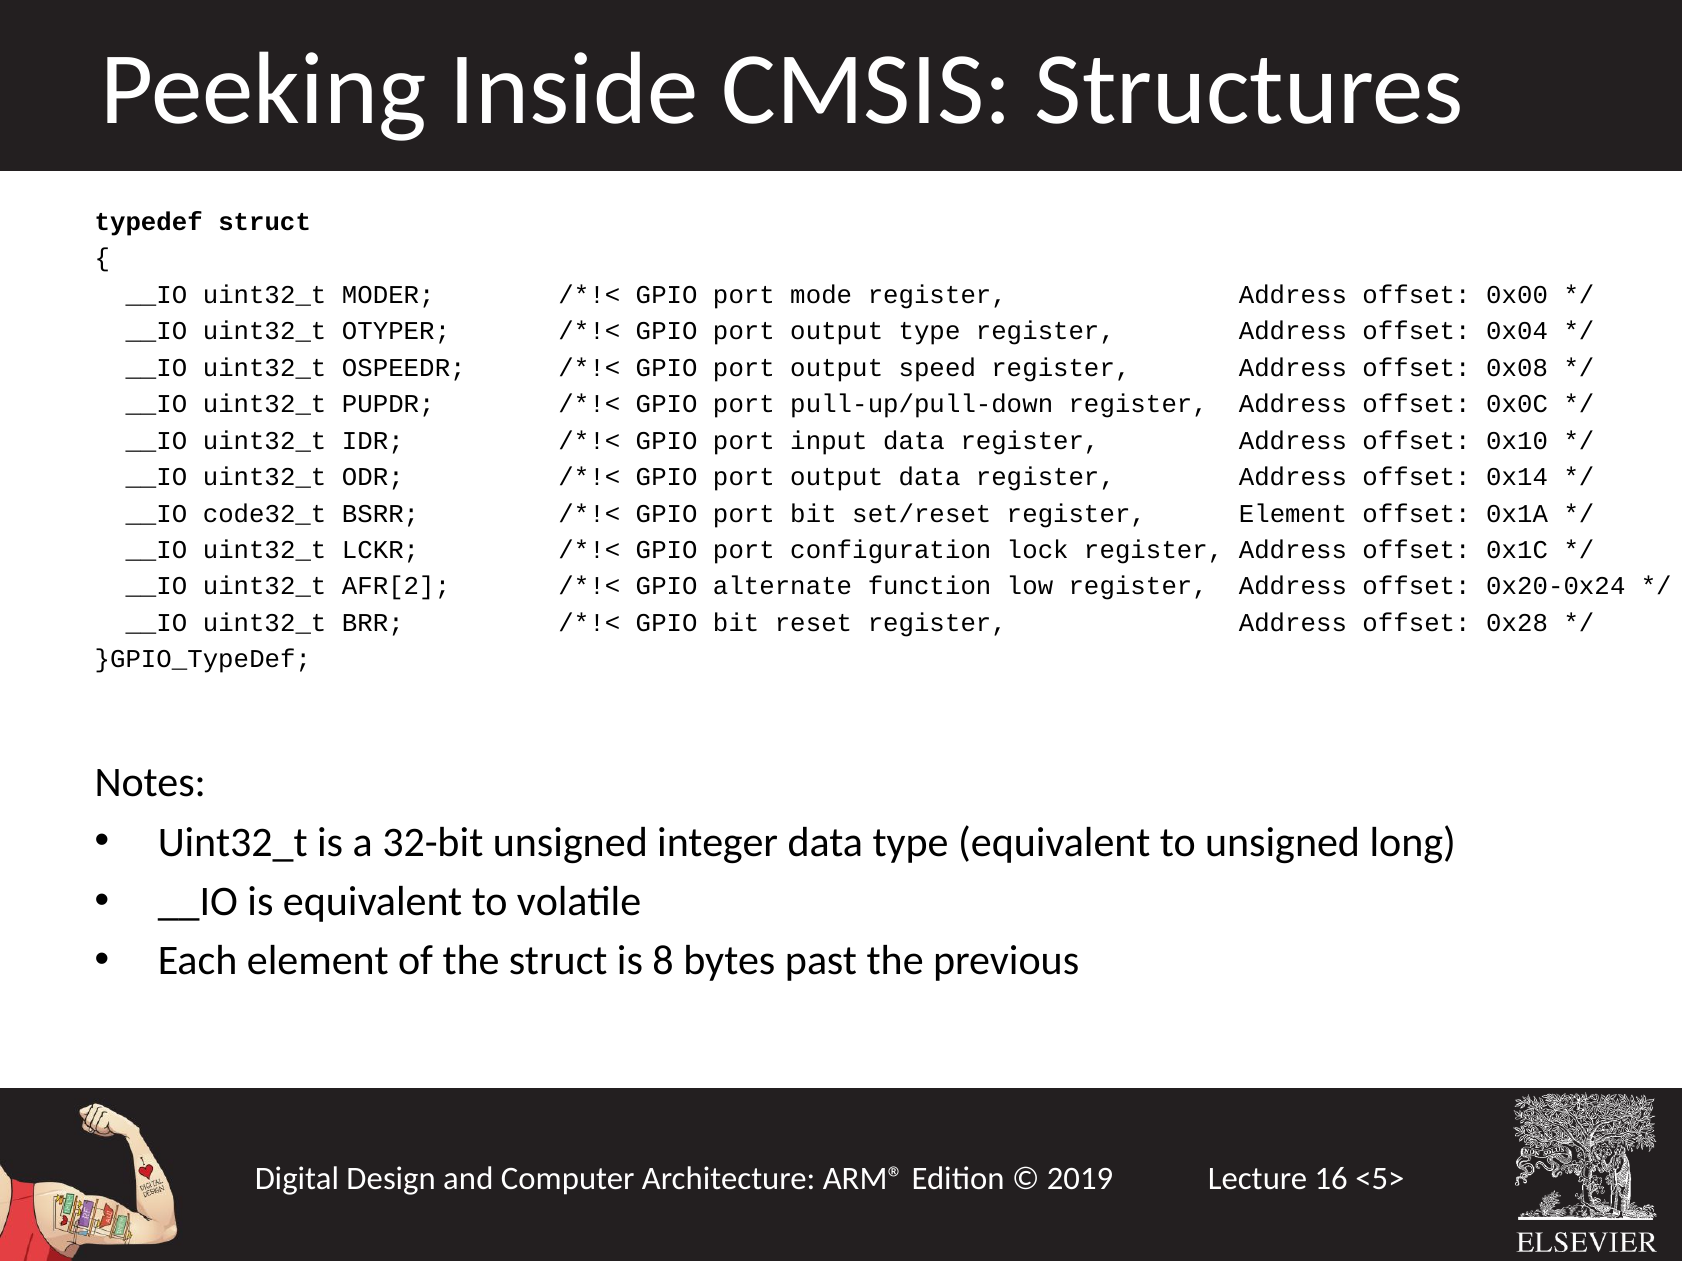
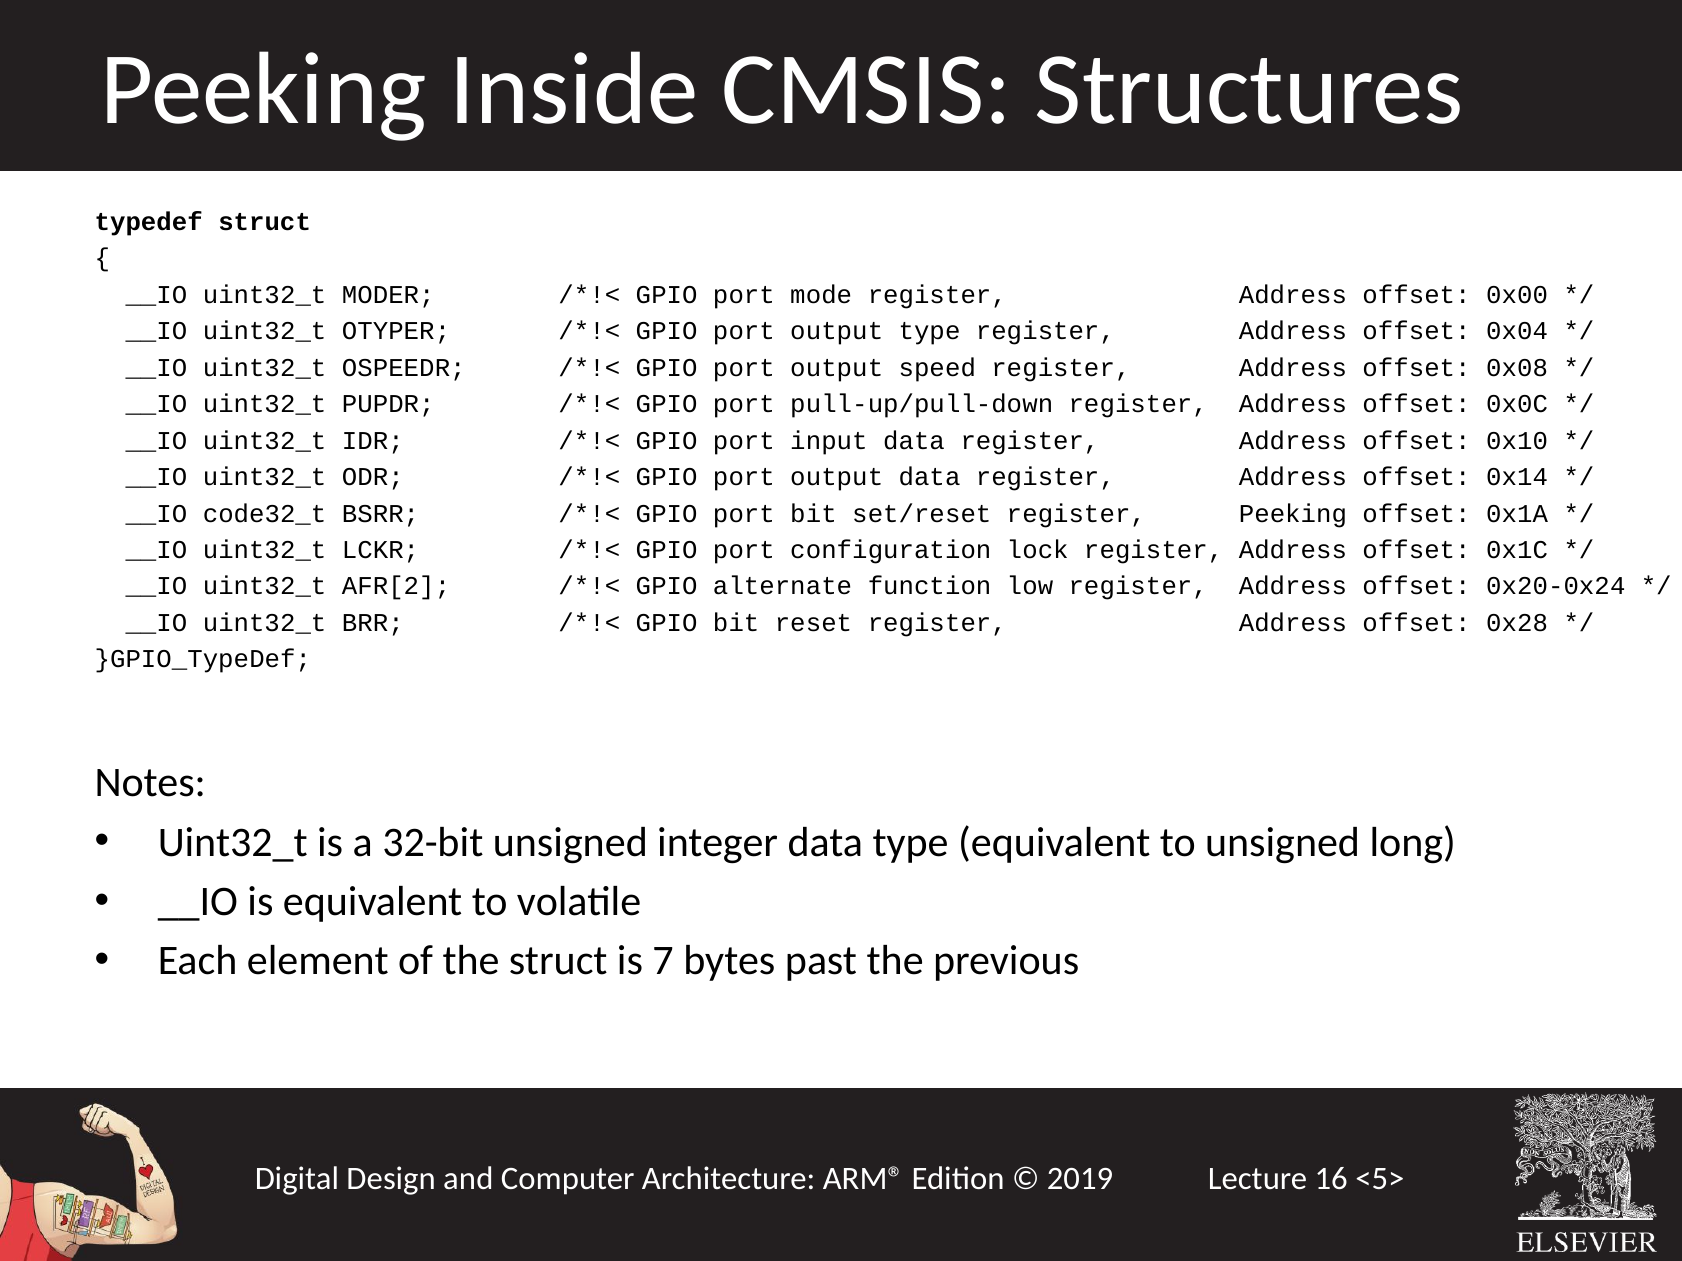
register Element: Element -> Peeking (1293, 514)
8: 8 -> 7 (663, 961)
